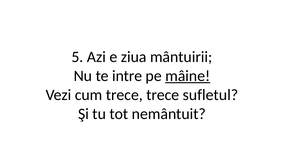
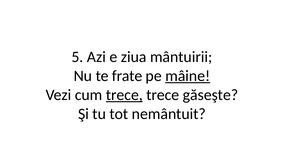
intre: intre -> frate (127, 76)
trece underline: none -> present (124, 95)
sufletul: sufletul -> găseşte (210, 95)
